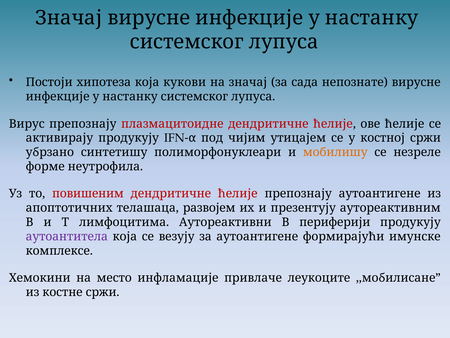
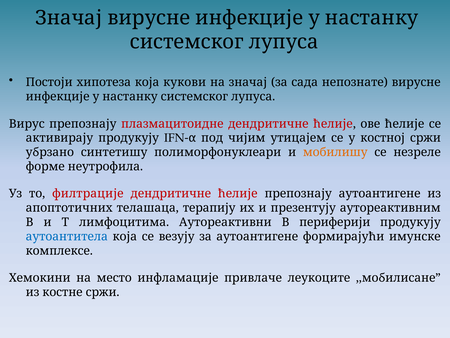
повишеним: повишеним -> филтрације (88, 193)
развојем: развојем -> терапију (209, 208)
аутоантитела colour: purple -> blue (67, 236)
